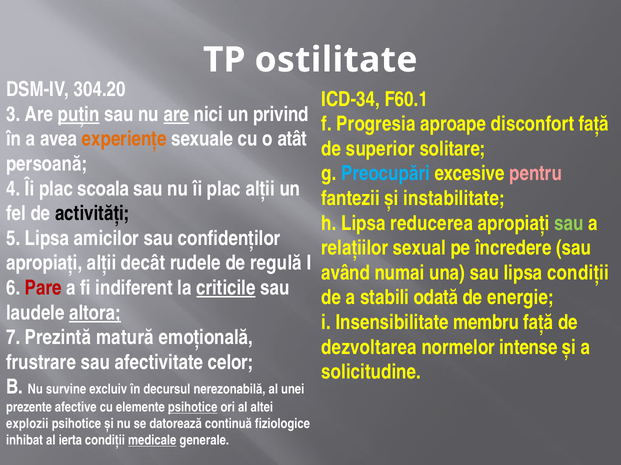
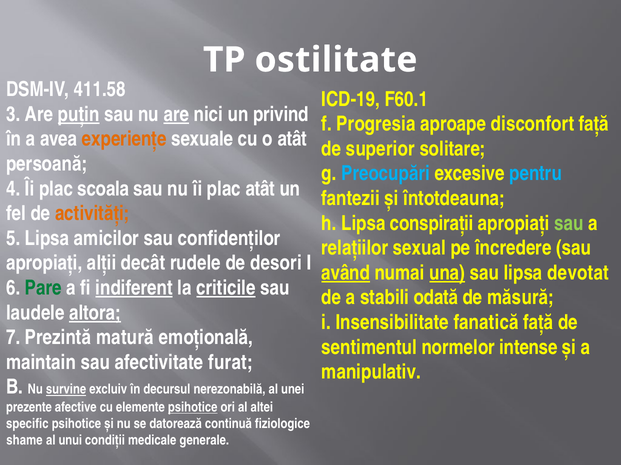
304.20: 304.20 -> 411.58 (100, 90)
ICD-34: ICD-34 -> ICD-19 (351, 99)
pentru colour: pink -> light blue (536, 174)
plac alţii: alţii -> atât (260, 189)
instabilitate: instabilitate -> întotdeauna (454, 199)
activităţi colour: black -> orange (92, 214)
reducerea: reducerea -> conspiraţii (432, 224)
regulă: regulă -> desori (276, 264)
având underline: none -> present (346, 273)
una underline: none -> present (447, 273)
lipsa condiţii: condiţii -> devotat (578, 273)
Pare colour: red -> green (43, 288)
indiferent underline: none -> present (134, 288)
energie: energie -> măsură (521, 298)
membru: membru -> fanatică (486, 323)
dezvoltarea: dezvoltarea -> sentimentul (369, 348)
frustrare: frustrare -> maintain (41, 363)
celor: celor -> furat (231, 363)
solicitudine: solicitudine -> manipulativ (371, 373)
survine underline: none -> present (66, 390)
explozii: explozii -> specific (27, 425)
inhibat: inhibat -> shame (24, 441)
ierta: ierta -> unui (70, 441)
medicale underline: present -> none (152, 441)
